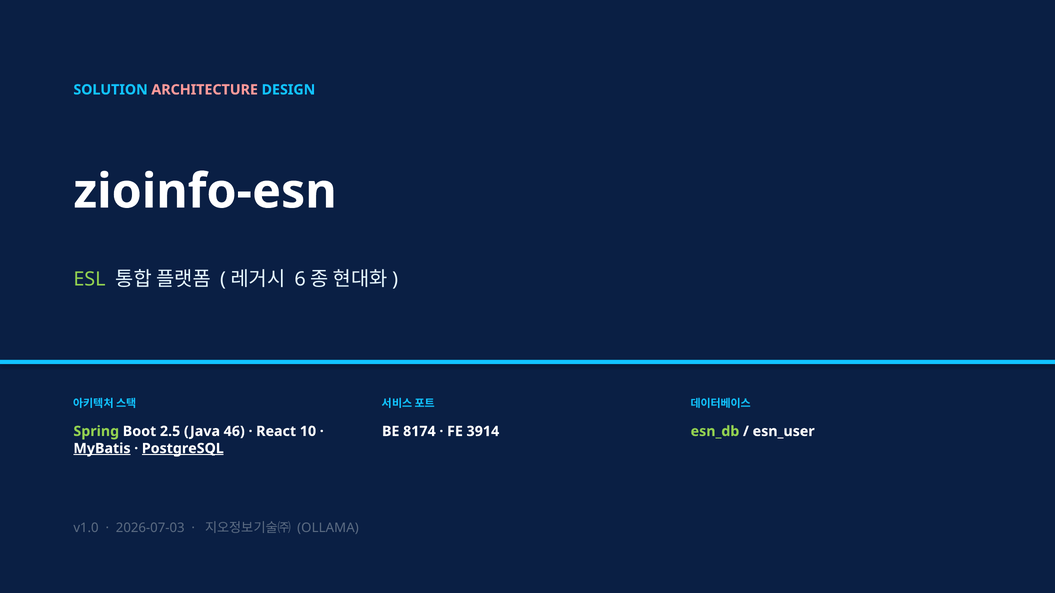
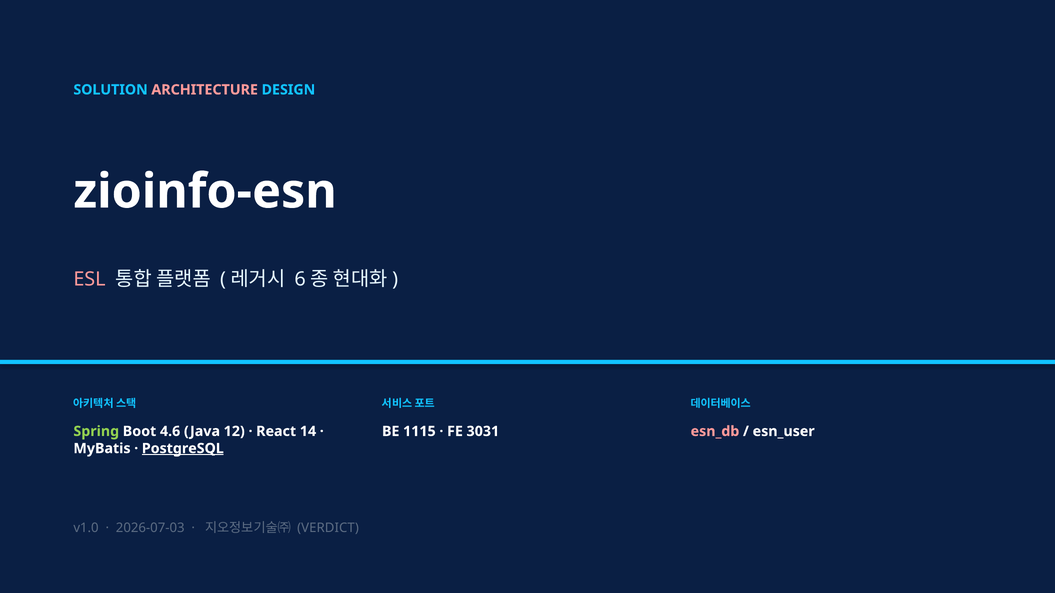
ESL colour: light green -> pink (89, 279)
2.5: 2.5 -> 4.6 (170, 432)
46: 46 -> 12 (234, 432)
10: 10 -> 14 (308, 432)
8174: 8174 -> 1115 (419, 432)
3914: 3914 -> 3031 (483, 432)
esn_db colour: light green -> pink (715, 432)
MyBatis underline: present -> none (102, 449)
OLLAMA: OLLAMA -> VERDICT (328, 528)
